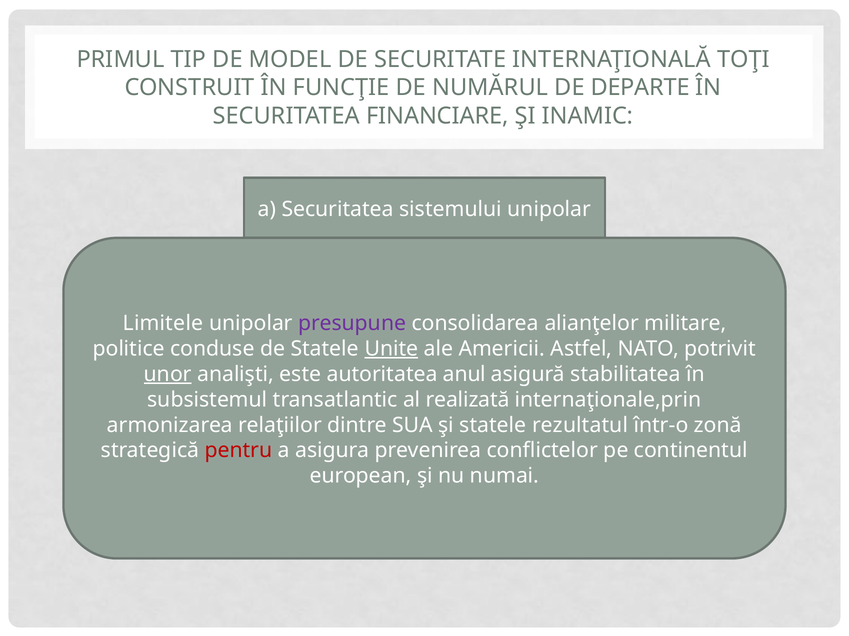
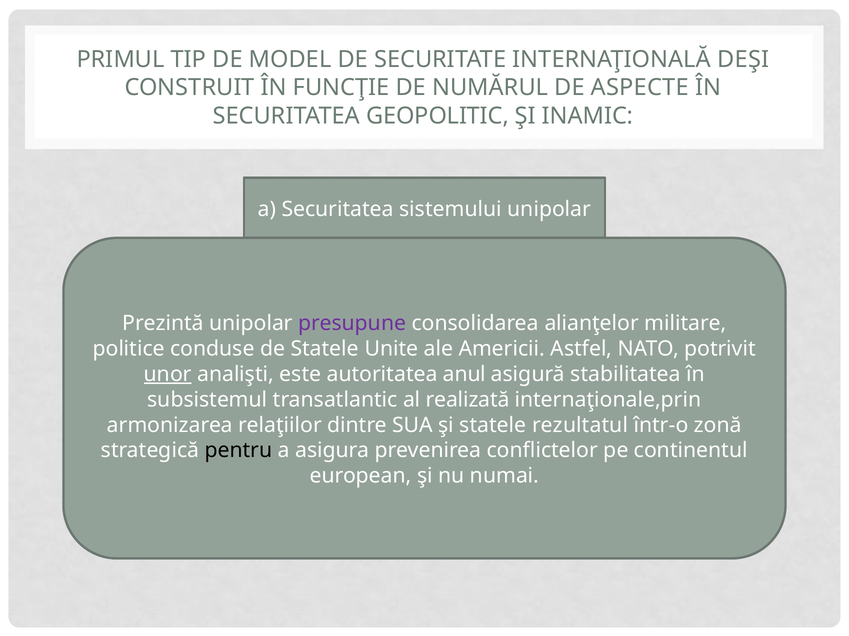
TOŢI: TOŢI -> DEŞI (743, 59)
DEPARTE: DEPARTE -> ASPECTE (640, 88)
FINANCIARE: FINANCIARE -> GEOPOLITIC (437, 116)
Limitele: Limitele -> Prezintă (163, 324)
Unite underline: present -> none (391, 349)
pentru colour: red -> black (238, 451)
